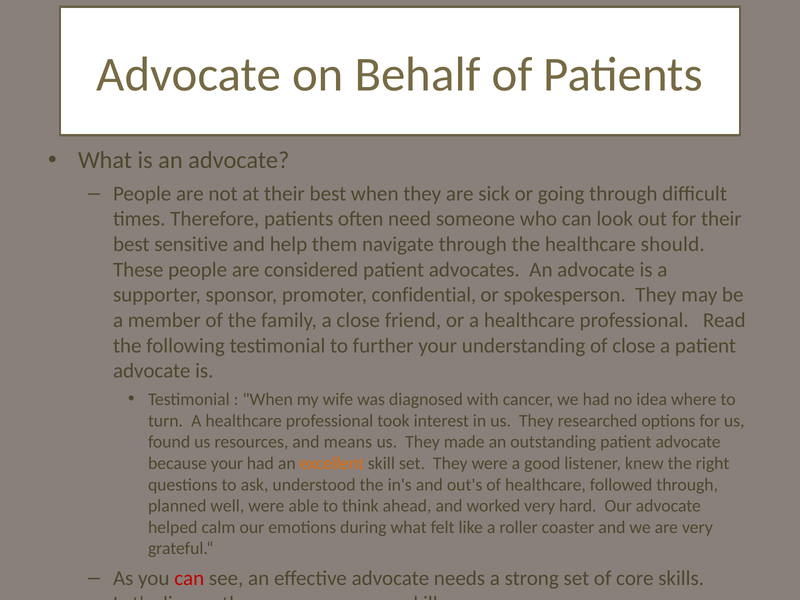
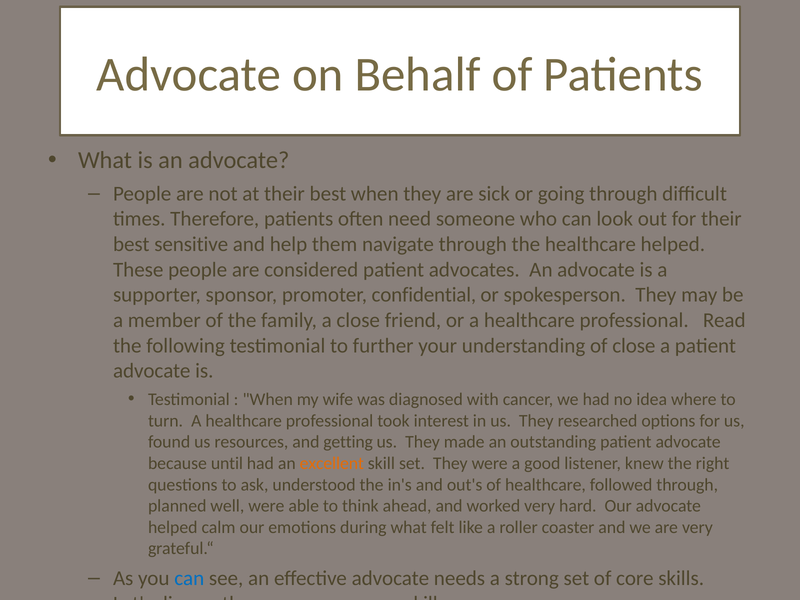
healthcare should: should -> helped (673, 244)
means: means -> getting (348, 442)
because your: your -> until (227, 463)
can colour: red -> blue (189, 578)
